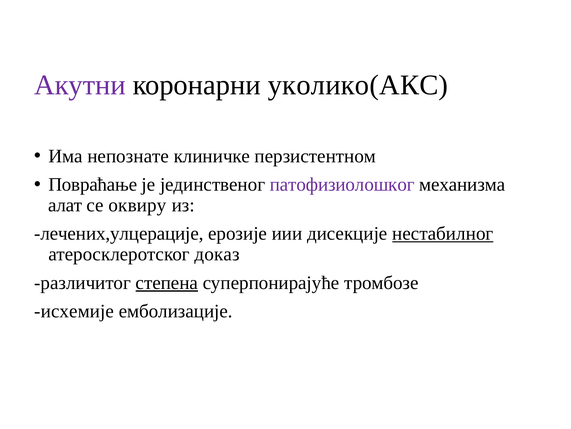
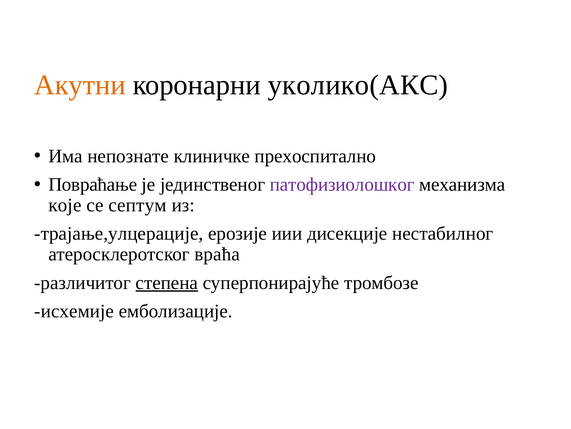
Акутни colour: purple -> orange (80, 85)
перзистентном: перзистентном -> прехоспитално (315, 156)
алат: алат -> које (65, 205)
оквиру: оквиру -> септум (138, 205)
лечених,улцерације: лечених,улцерације -> трајање,улцерације (119, 233)
нестабилног underline: present -> none (443, 233)
доказ: доказ -> враћа (217, 254)
